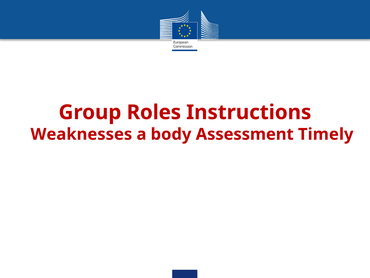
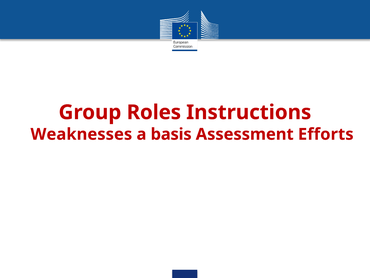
body: body -> basis (171, 134)
Timely: Timely -> Efforts (326, 134)
